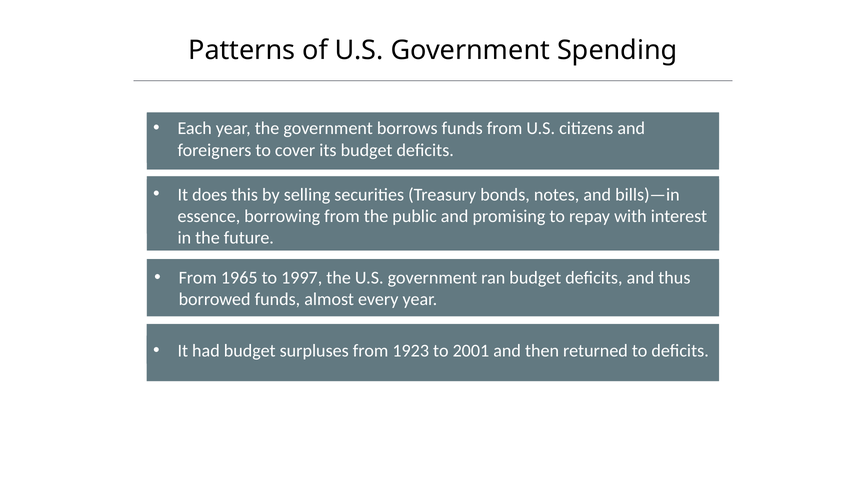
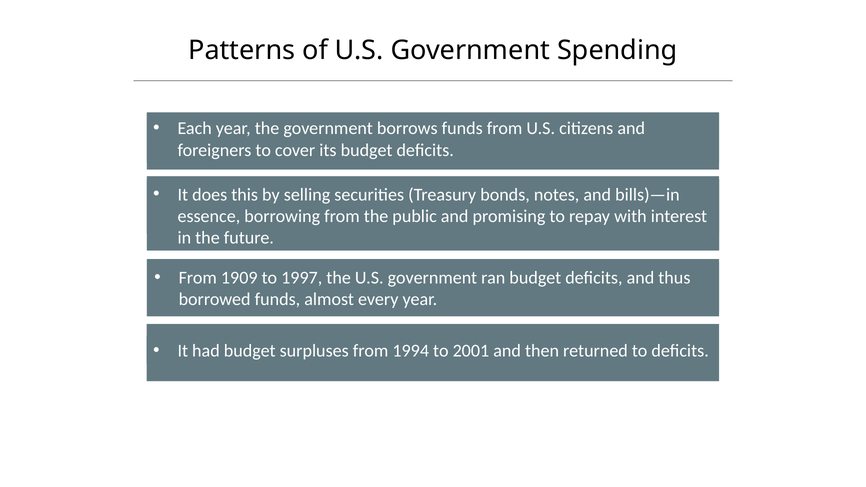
1965: 1965 -> 1909 (239, 278)
1923: 1923 -> 1994 (411, 351)
